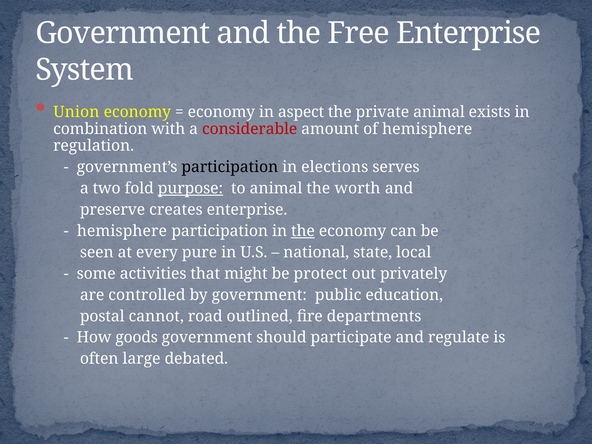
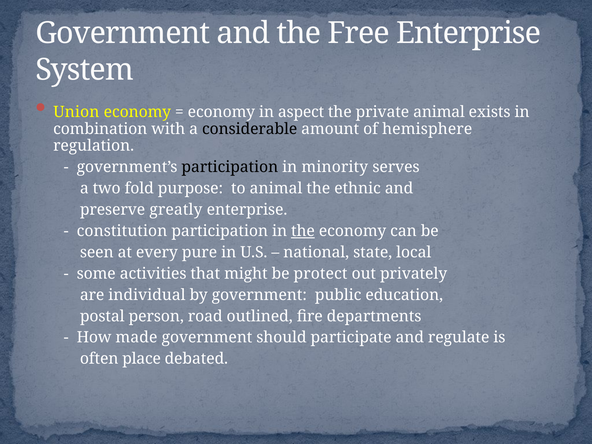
considerable colour: red -> black (250, 129)
elections: elections -> minority (335, 167)
purpose underline: present -> none (190, 188)
worth: worth -> ethnic (358, 188)
creates: creates -> greatly (176, 210)
hemisphere: hemisphere -> constitution (122, 231)
controlled: controlled -> individual (147, 295)
cannot: cannot -> person (156, 316)
goods: goods -> made (136, 338)
large: large -> place (142, 359)
